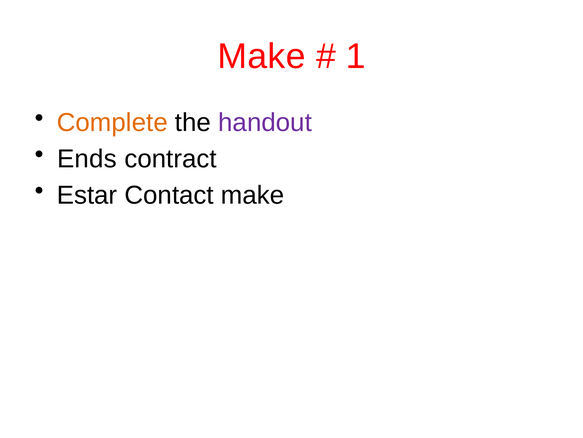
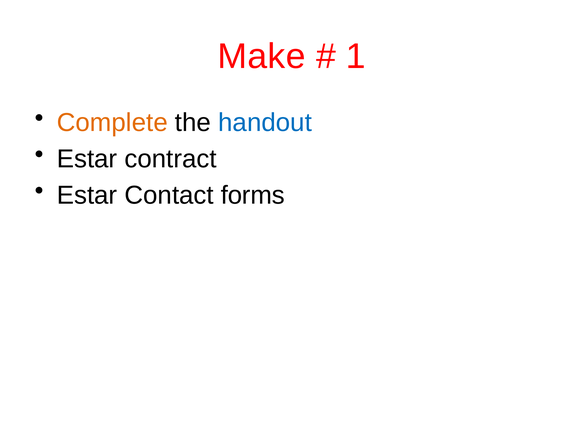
handout colour: purple -> blue (265, 122)
Ends: Ends -> Estar (87, 159)
Contact make: make -> forms (253, 195)
